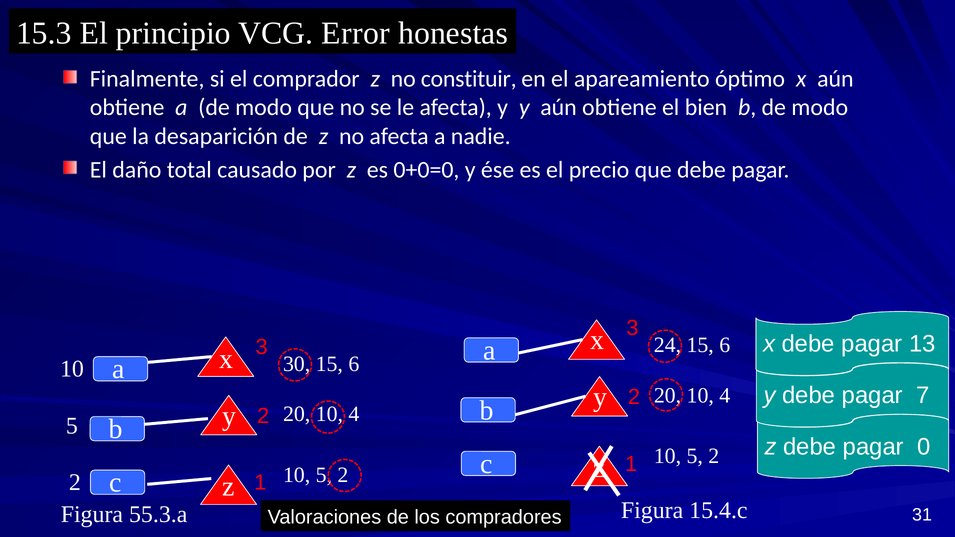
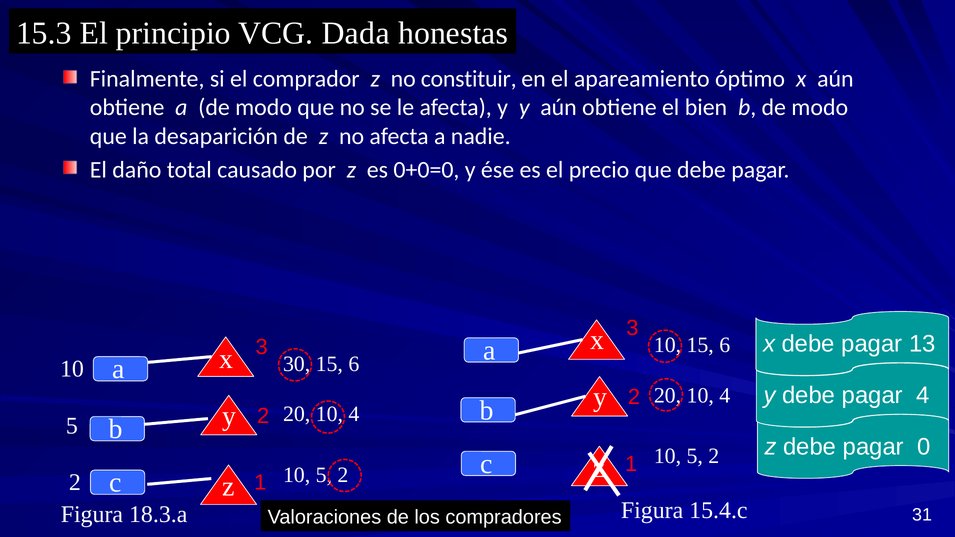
Error: Error -> Dada (356, 33)
24: 24 -> 10 (668, 345)
pagar 7: 7 -> 4 (923, 395)
55.3.a: 55.3.a -> 18.3.a (158, 514)
